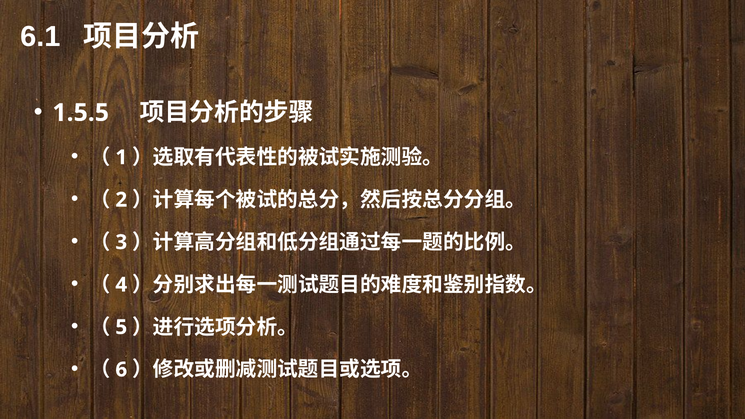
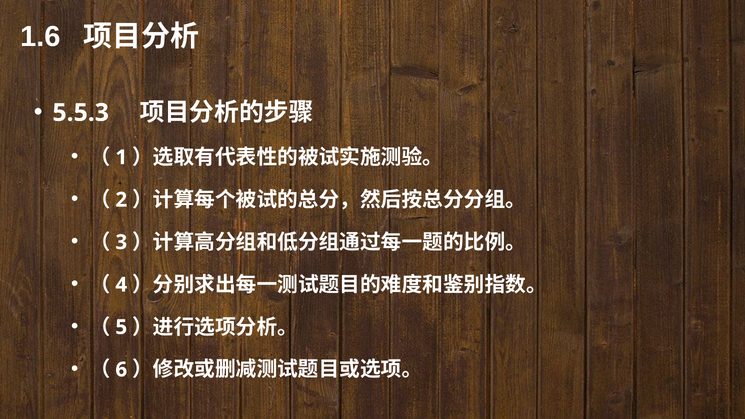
6.1: 6.1 -> 1.6 (40, 37)
1.5.5: 1.5.5 -> 5.5.3 (81, 113)
